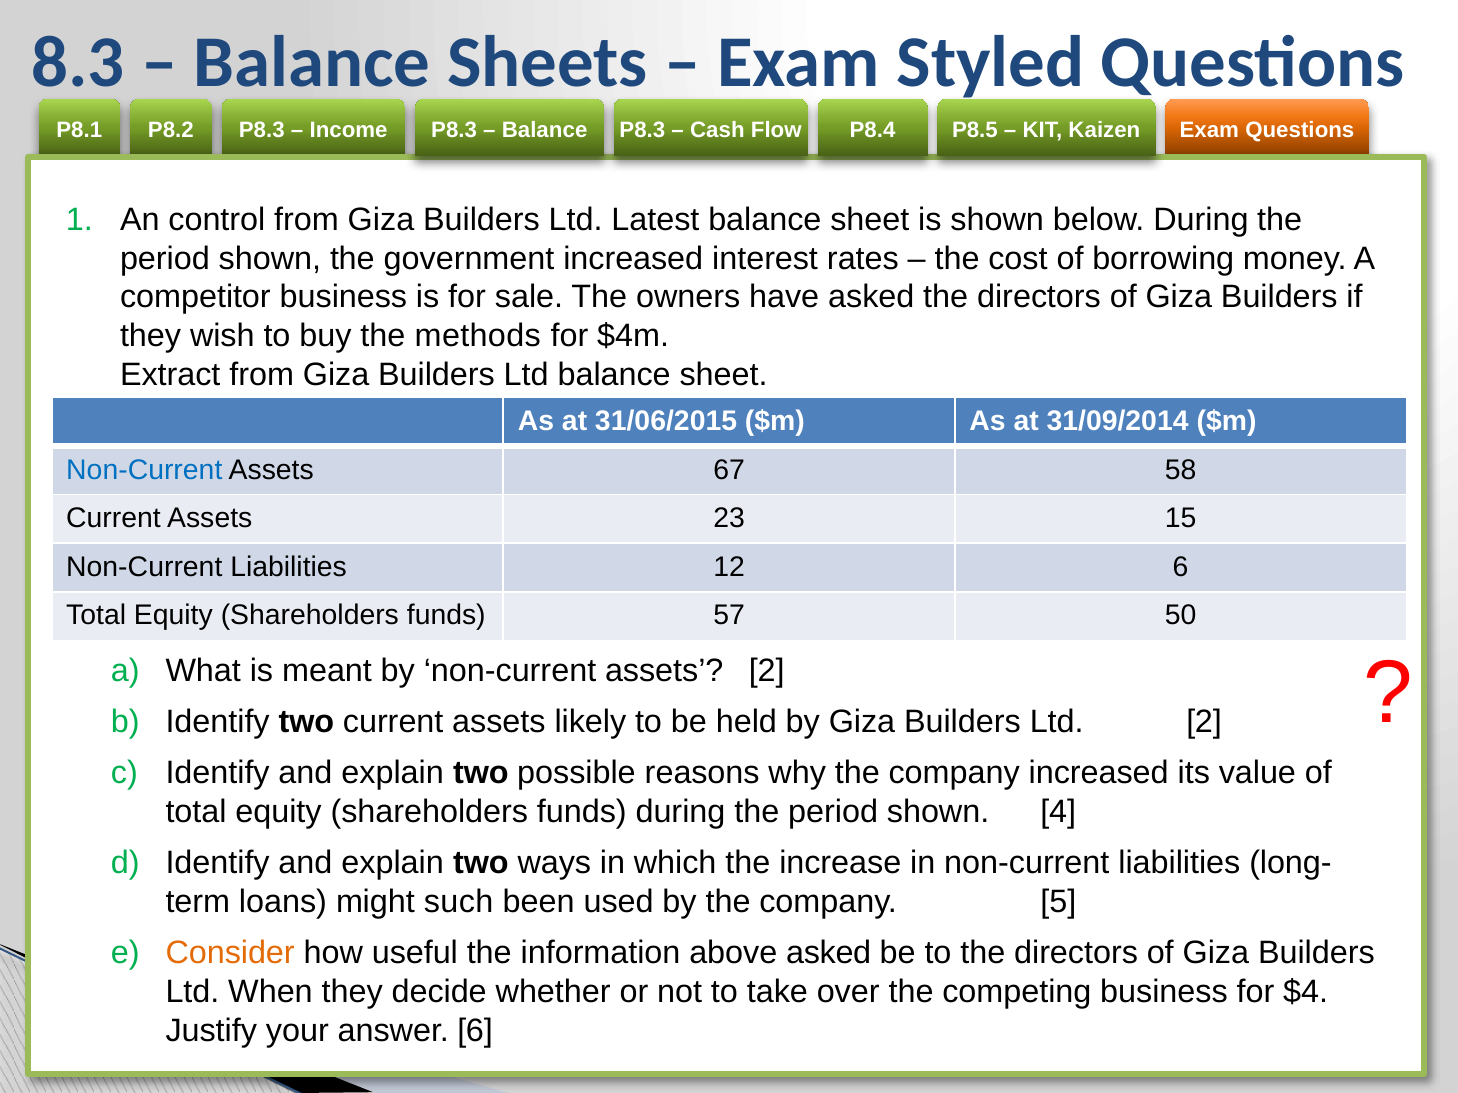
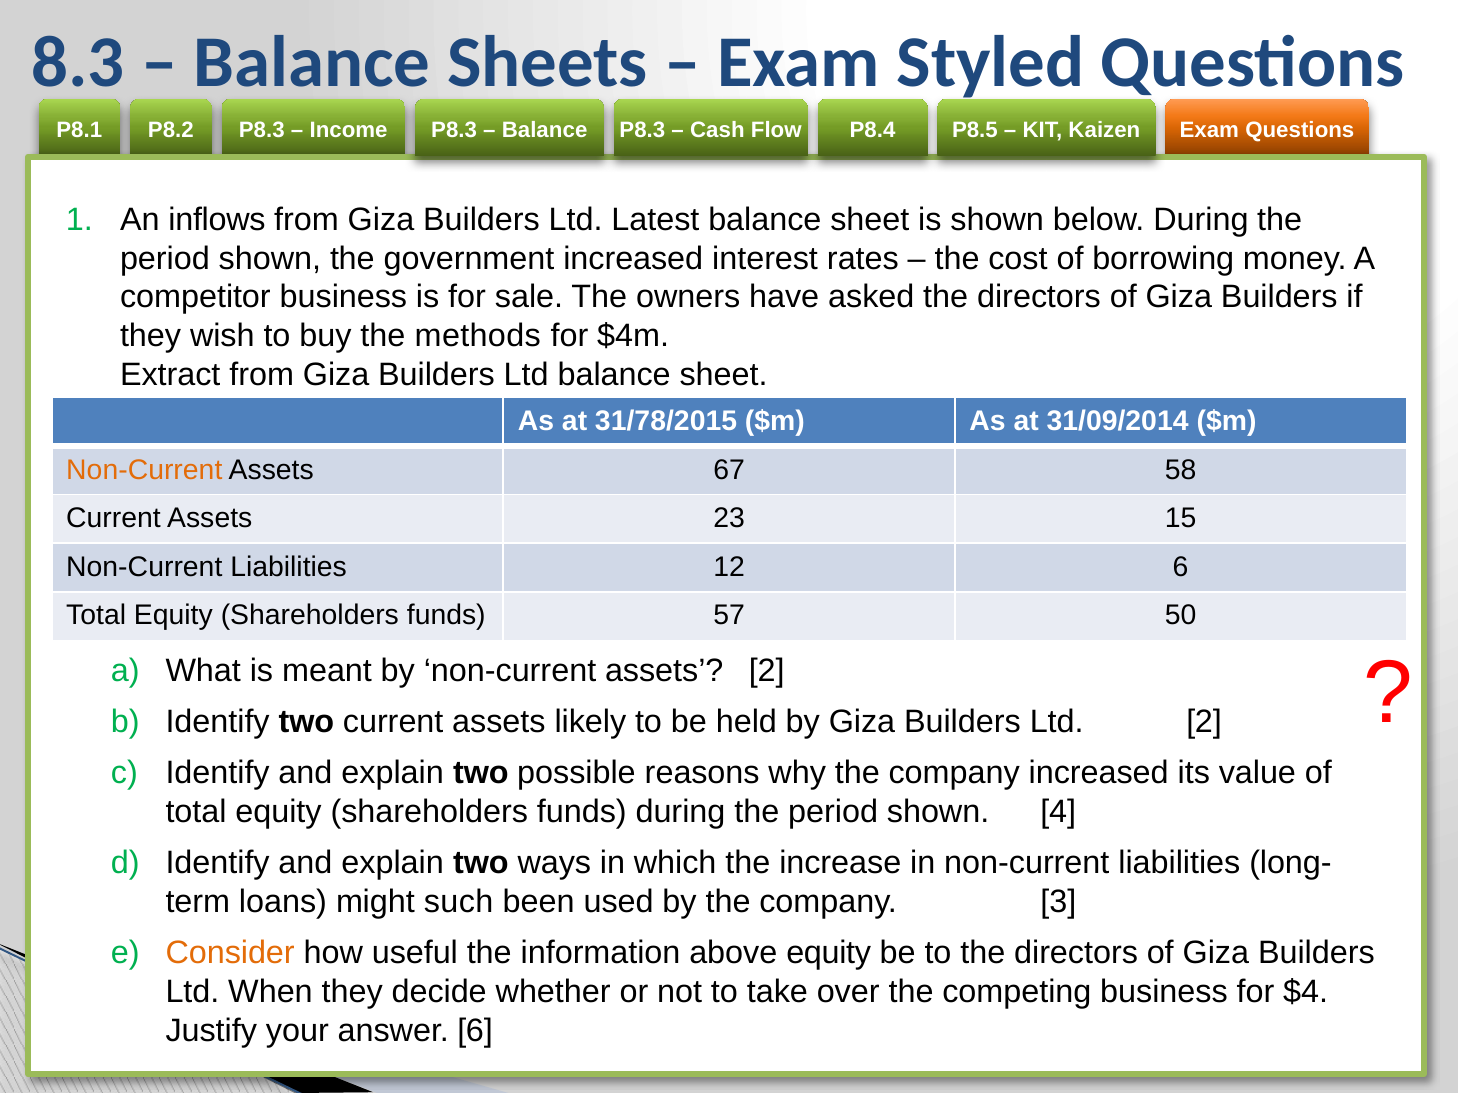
control: control -> inflows (217, 220)
31/06/2015: 31/06/2015 -> 31/78/2015 (666, 421)
Non-Current colour: blue -> orange (144, 470)
5: 5 -> 3 (1058, 902)
above asked: asked -> equity (829, 953)
